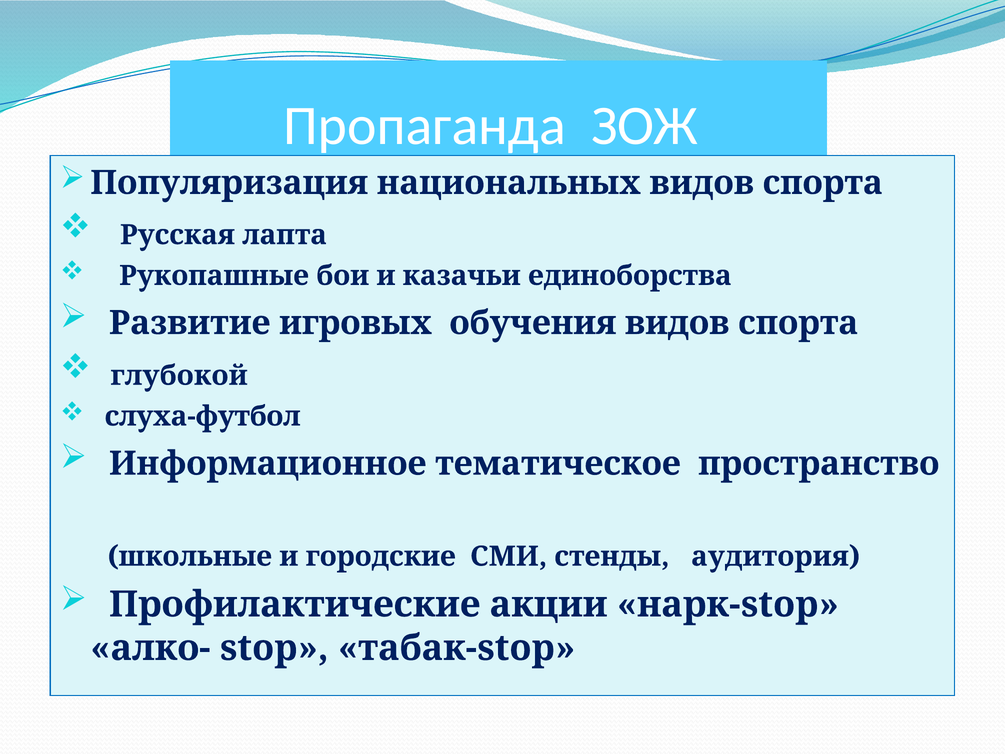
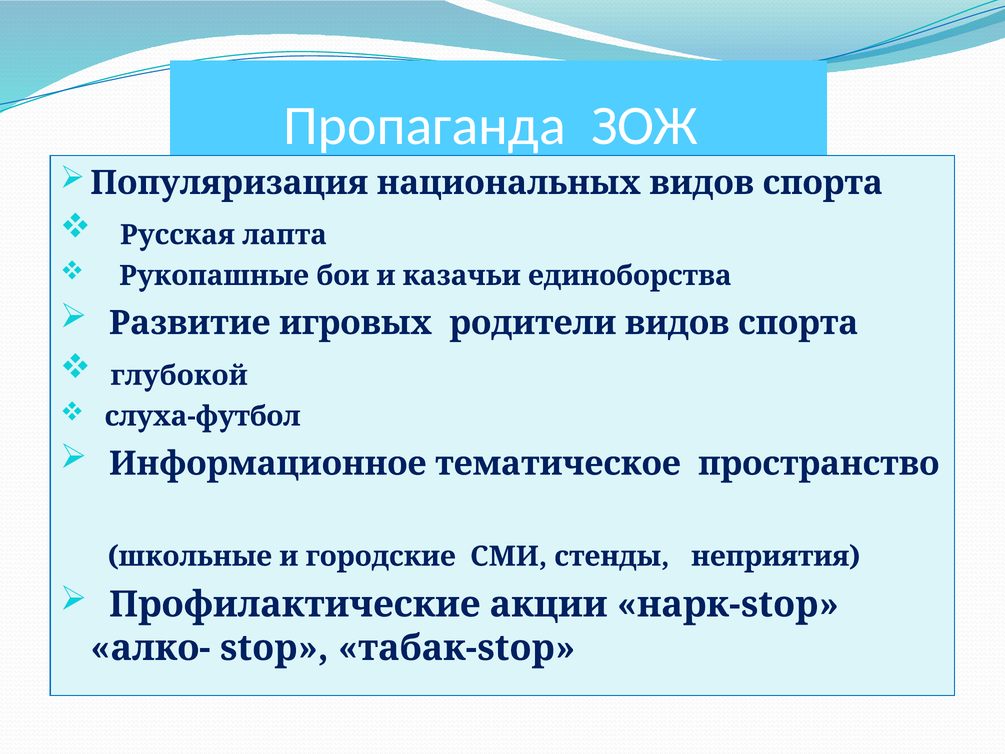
обучения: обучения -> родители (533, 323)
аудитория: аудитория -> неприятия (776, 556)
